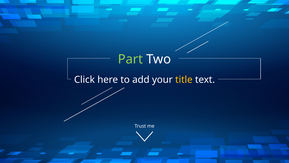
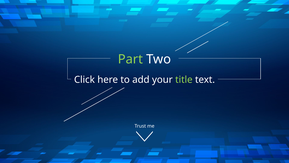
title colour: yellow -> light green (184, 80)
